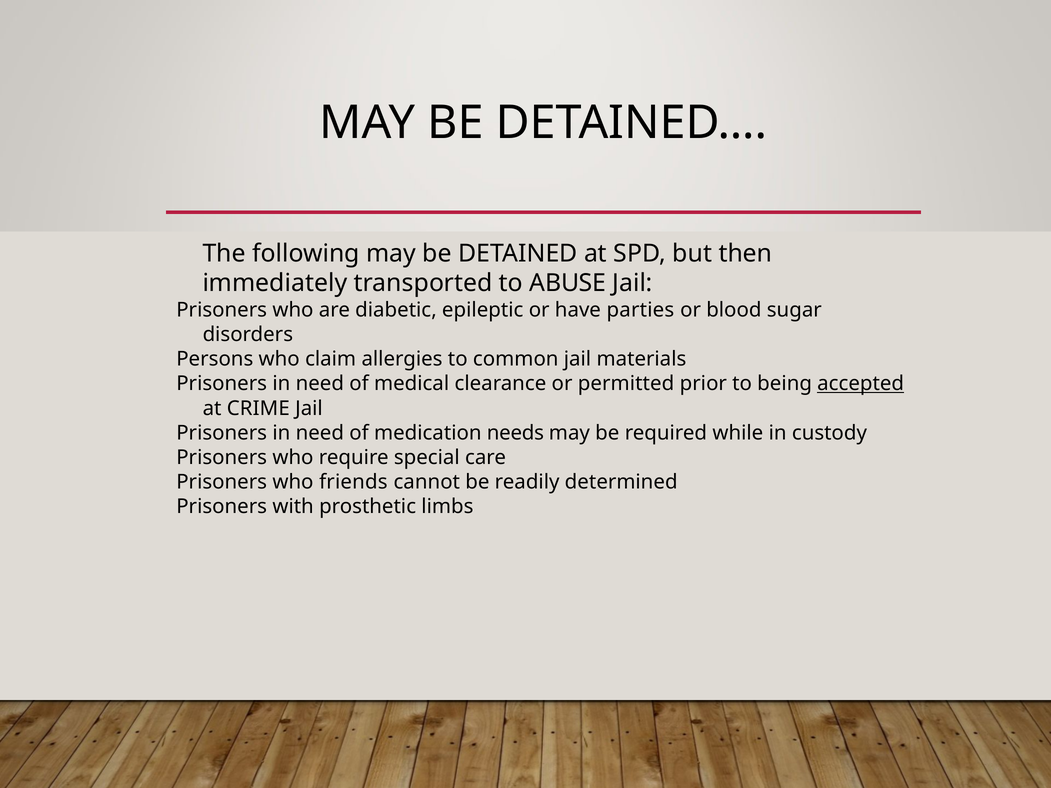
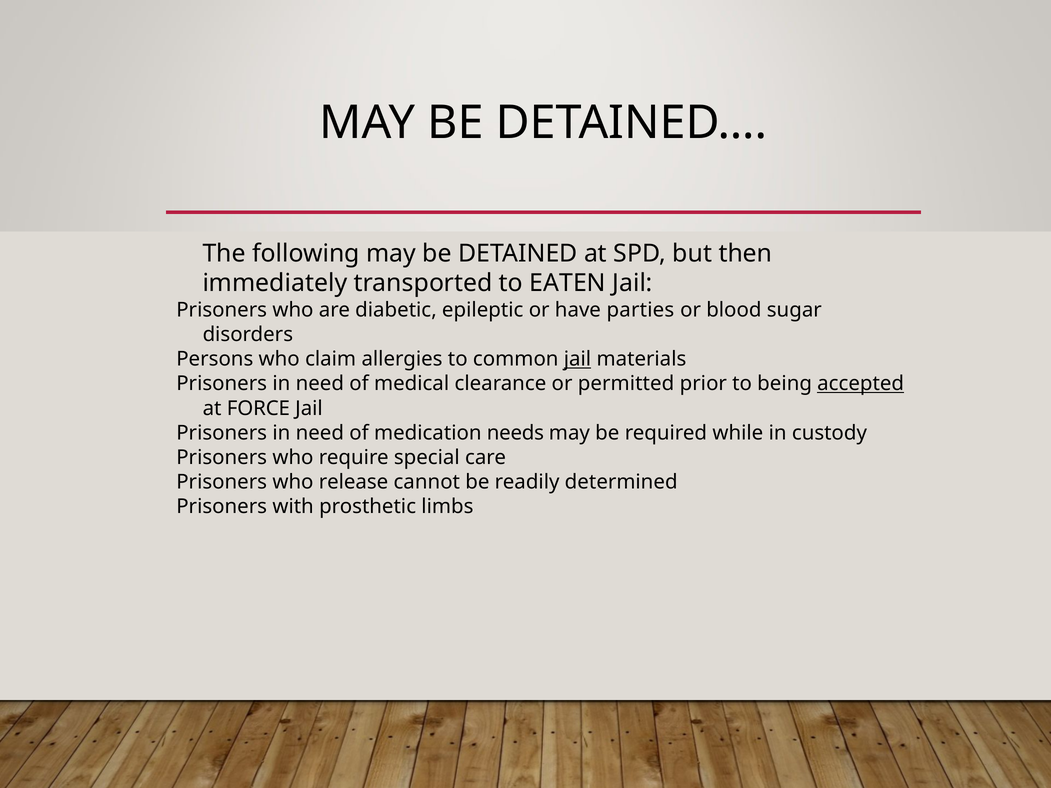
ABUSE: ABUSE -> EATEN (568, 283)
jail underline: none -> present (577, 359)
CRIME: CRIME -> FORCE (258, 408)
friends: friends -> release (353, 482)
